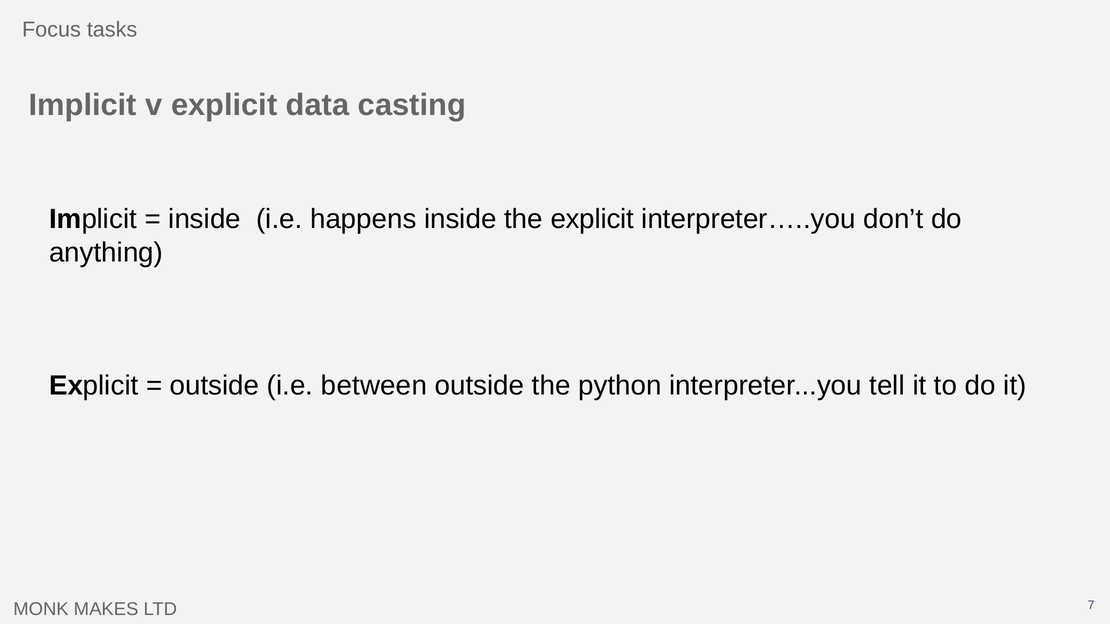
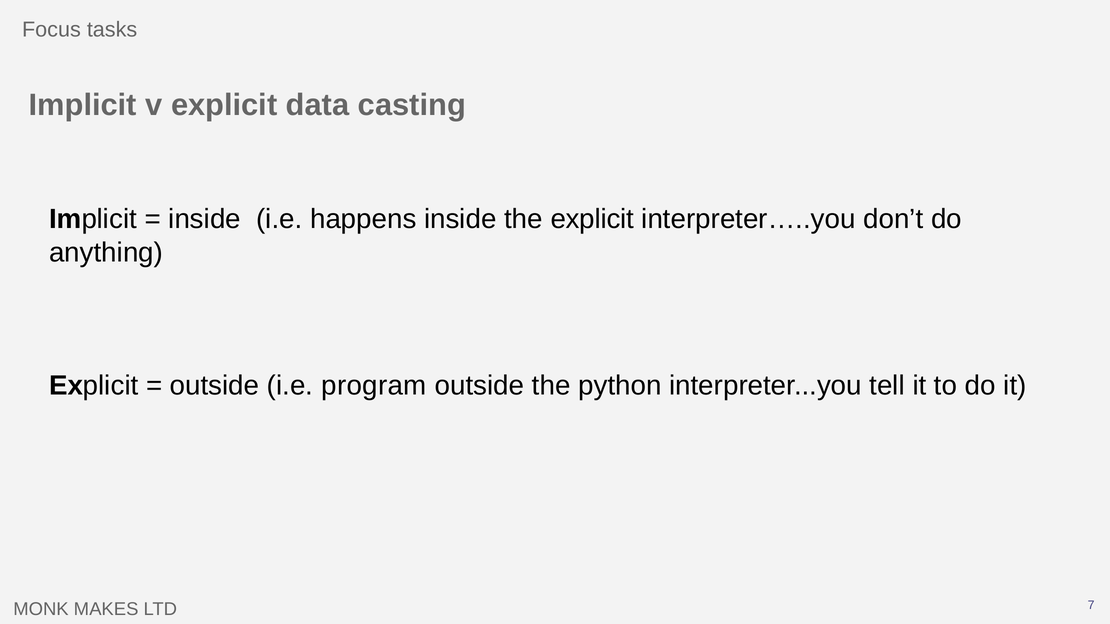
between: between -> program (374, 386)
